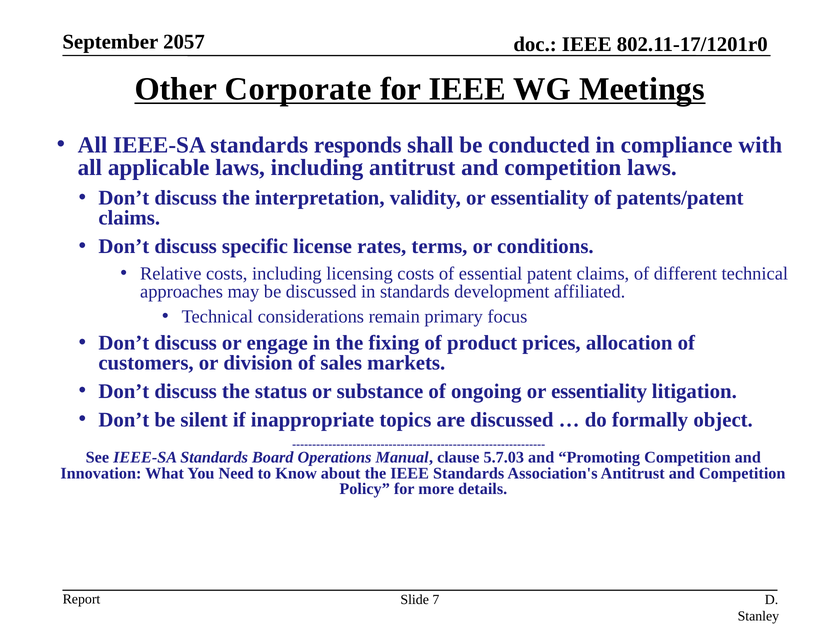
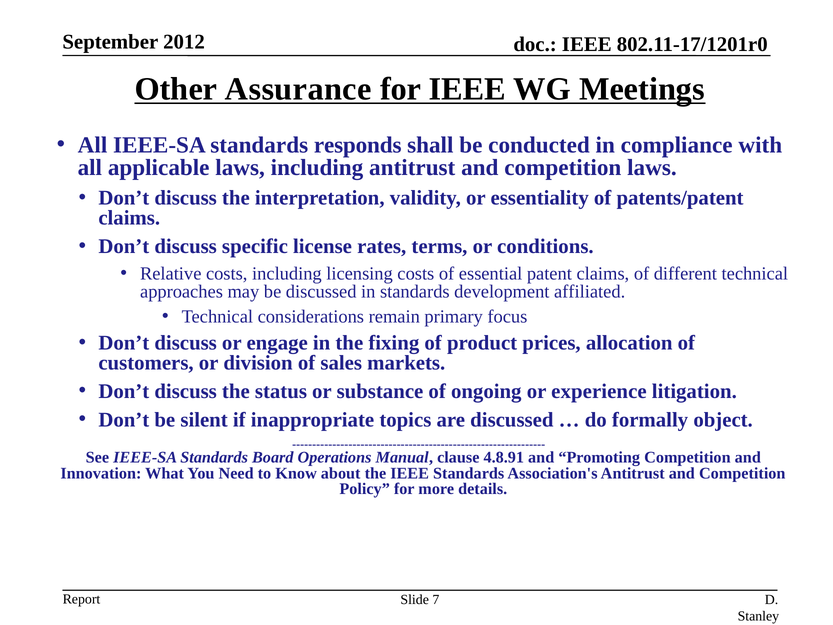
2057: 2057 -> 2012 (184, 42)
Corporate: Corporate -> Assurance (298, 89)
ongoing or essentiality: essentiality -> experience (599, 391)
5.7.03: 5.7.03 -> 4.8.91 (504, 457)
